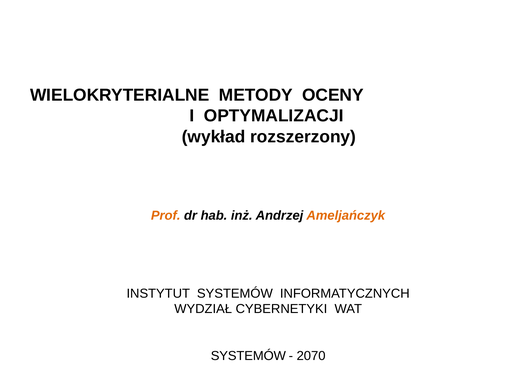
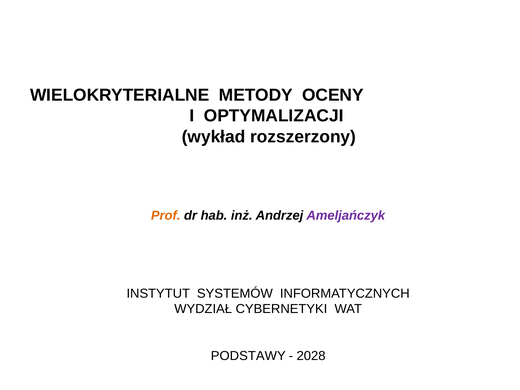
Ameljańczyk colour: orange -> purple (346, 215)
SYSTEMÓW: SYSTEMÓW -> PODSTAWY (248, 356)
2070: 2070 -> 2028 (311, 356)
